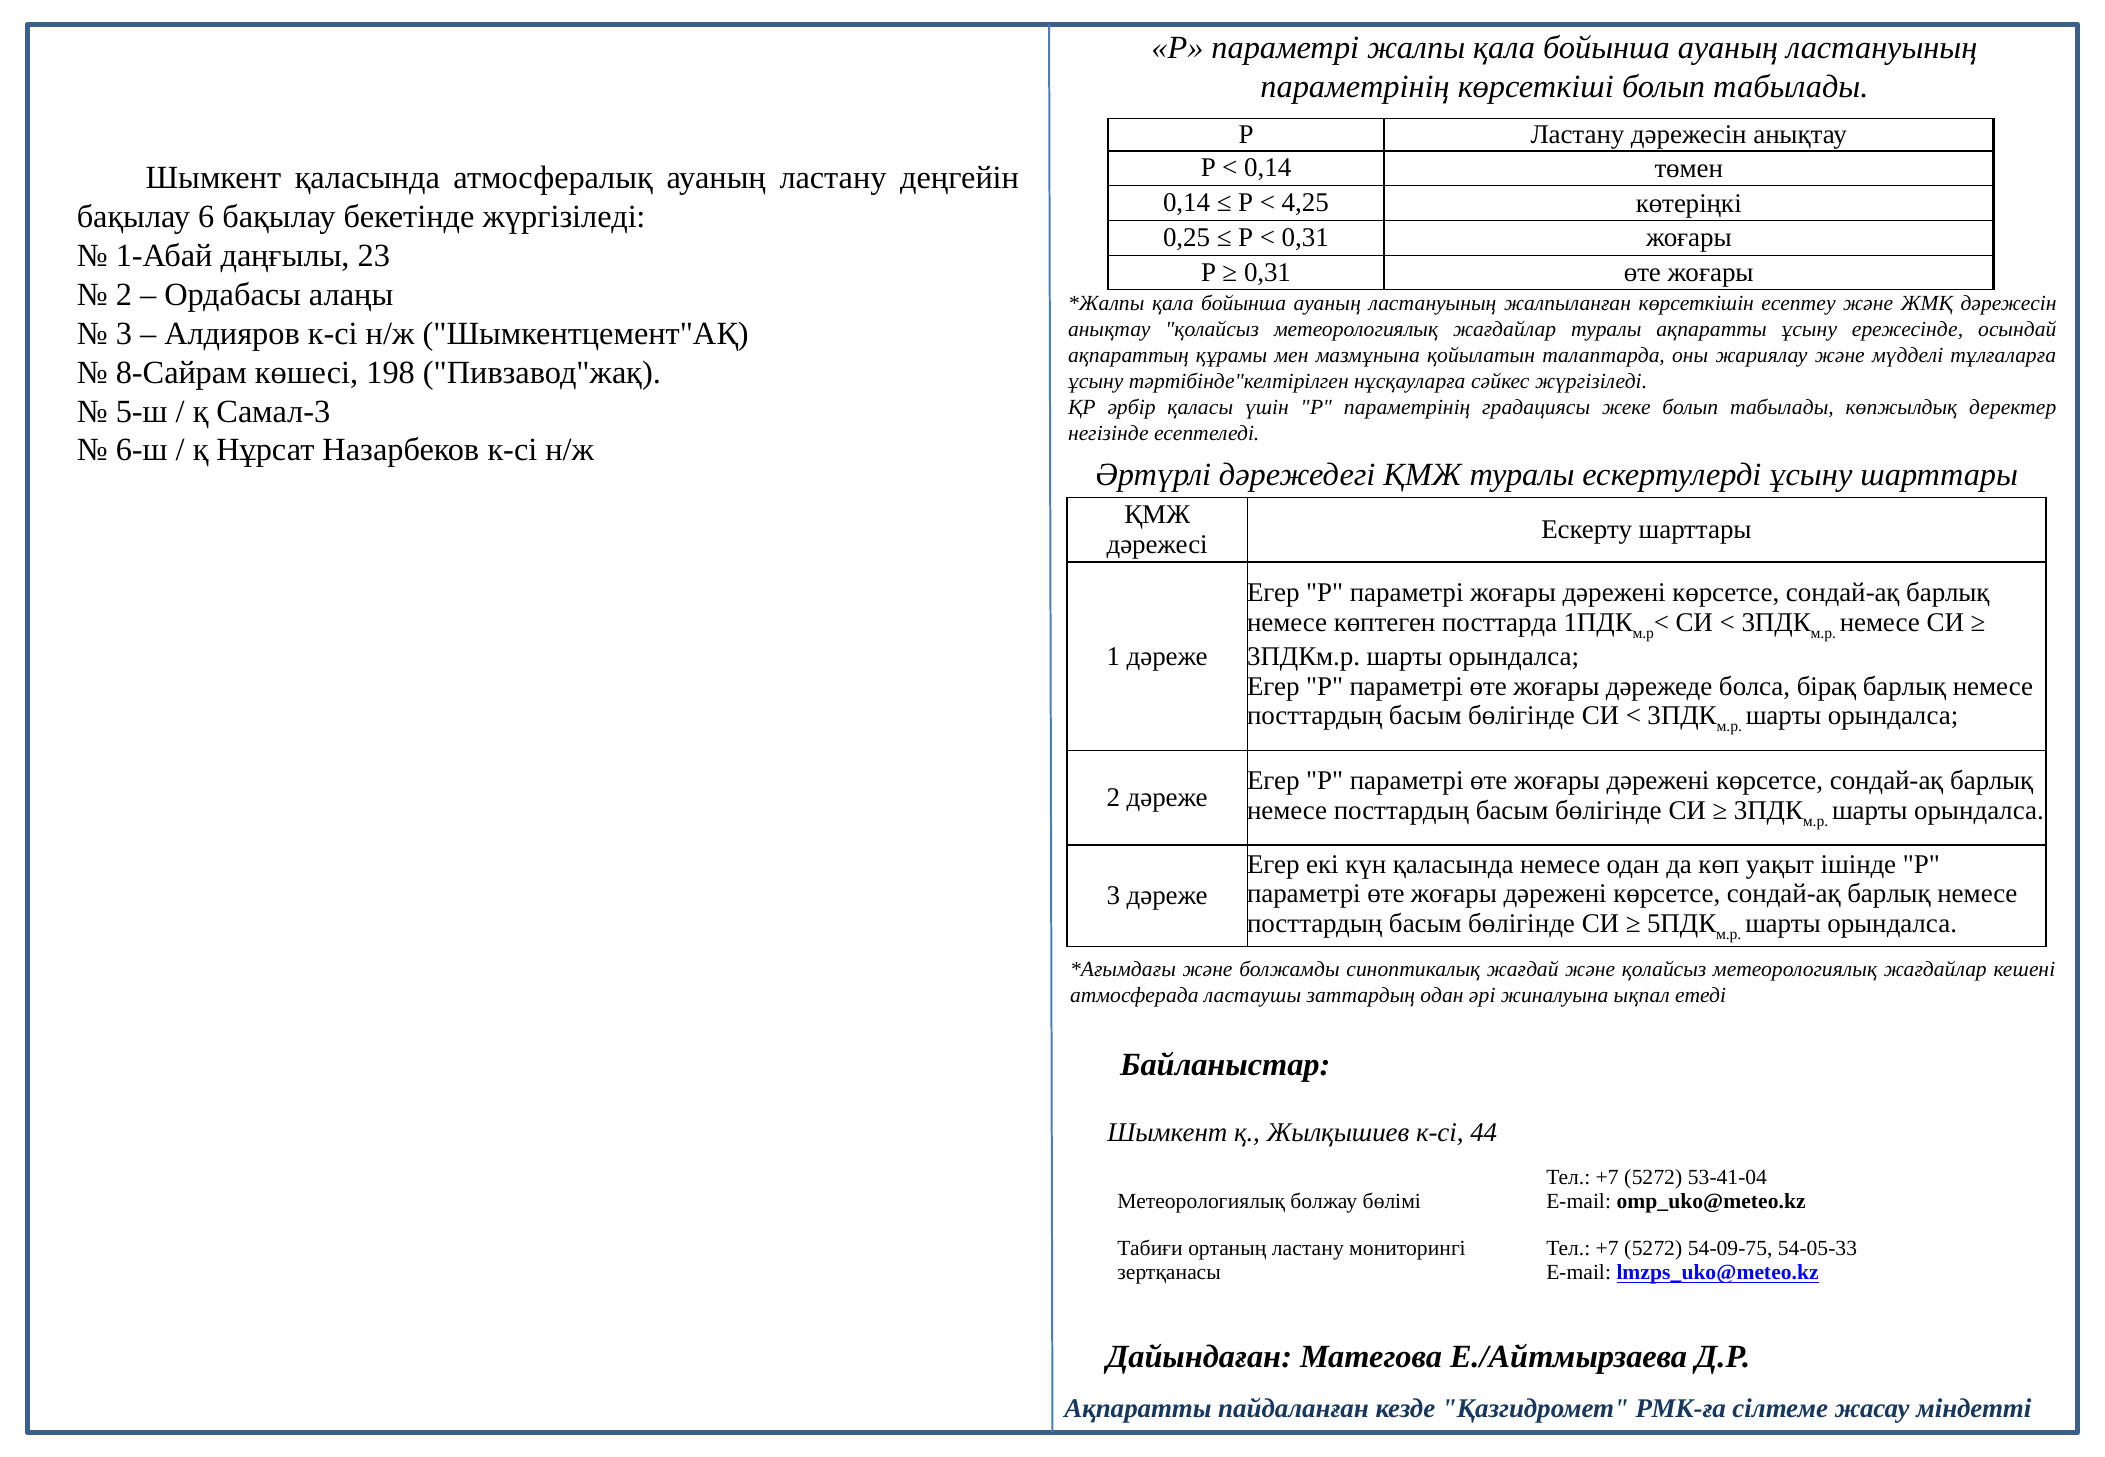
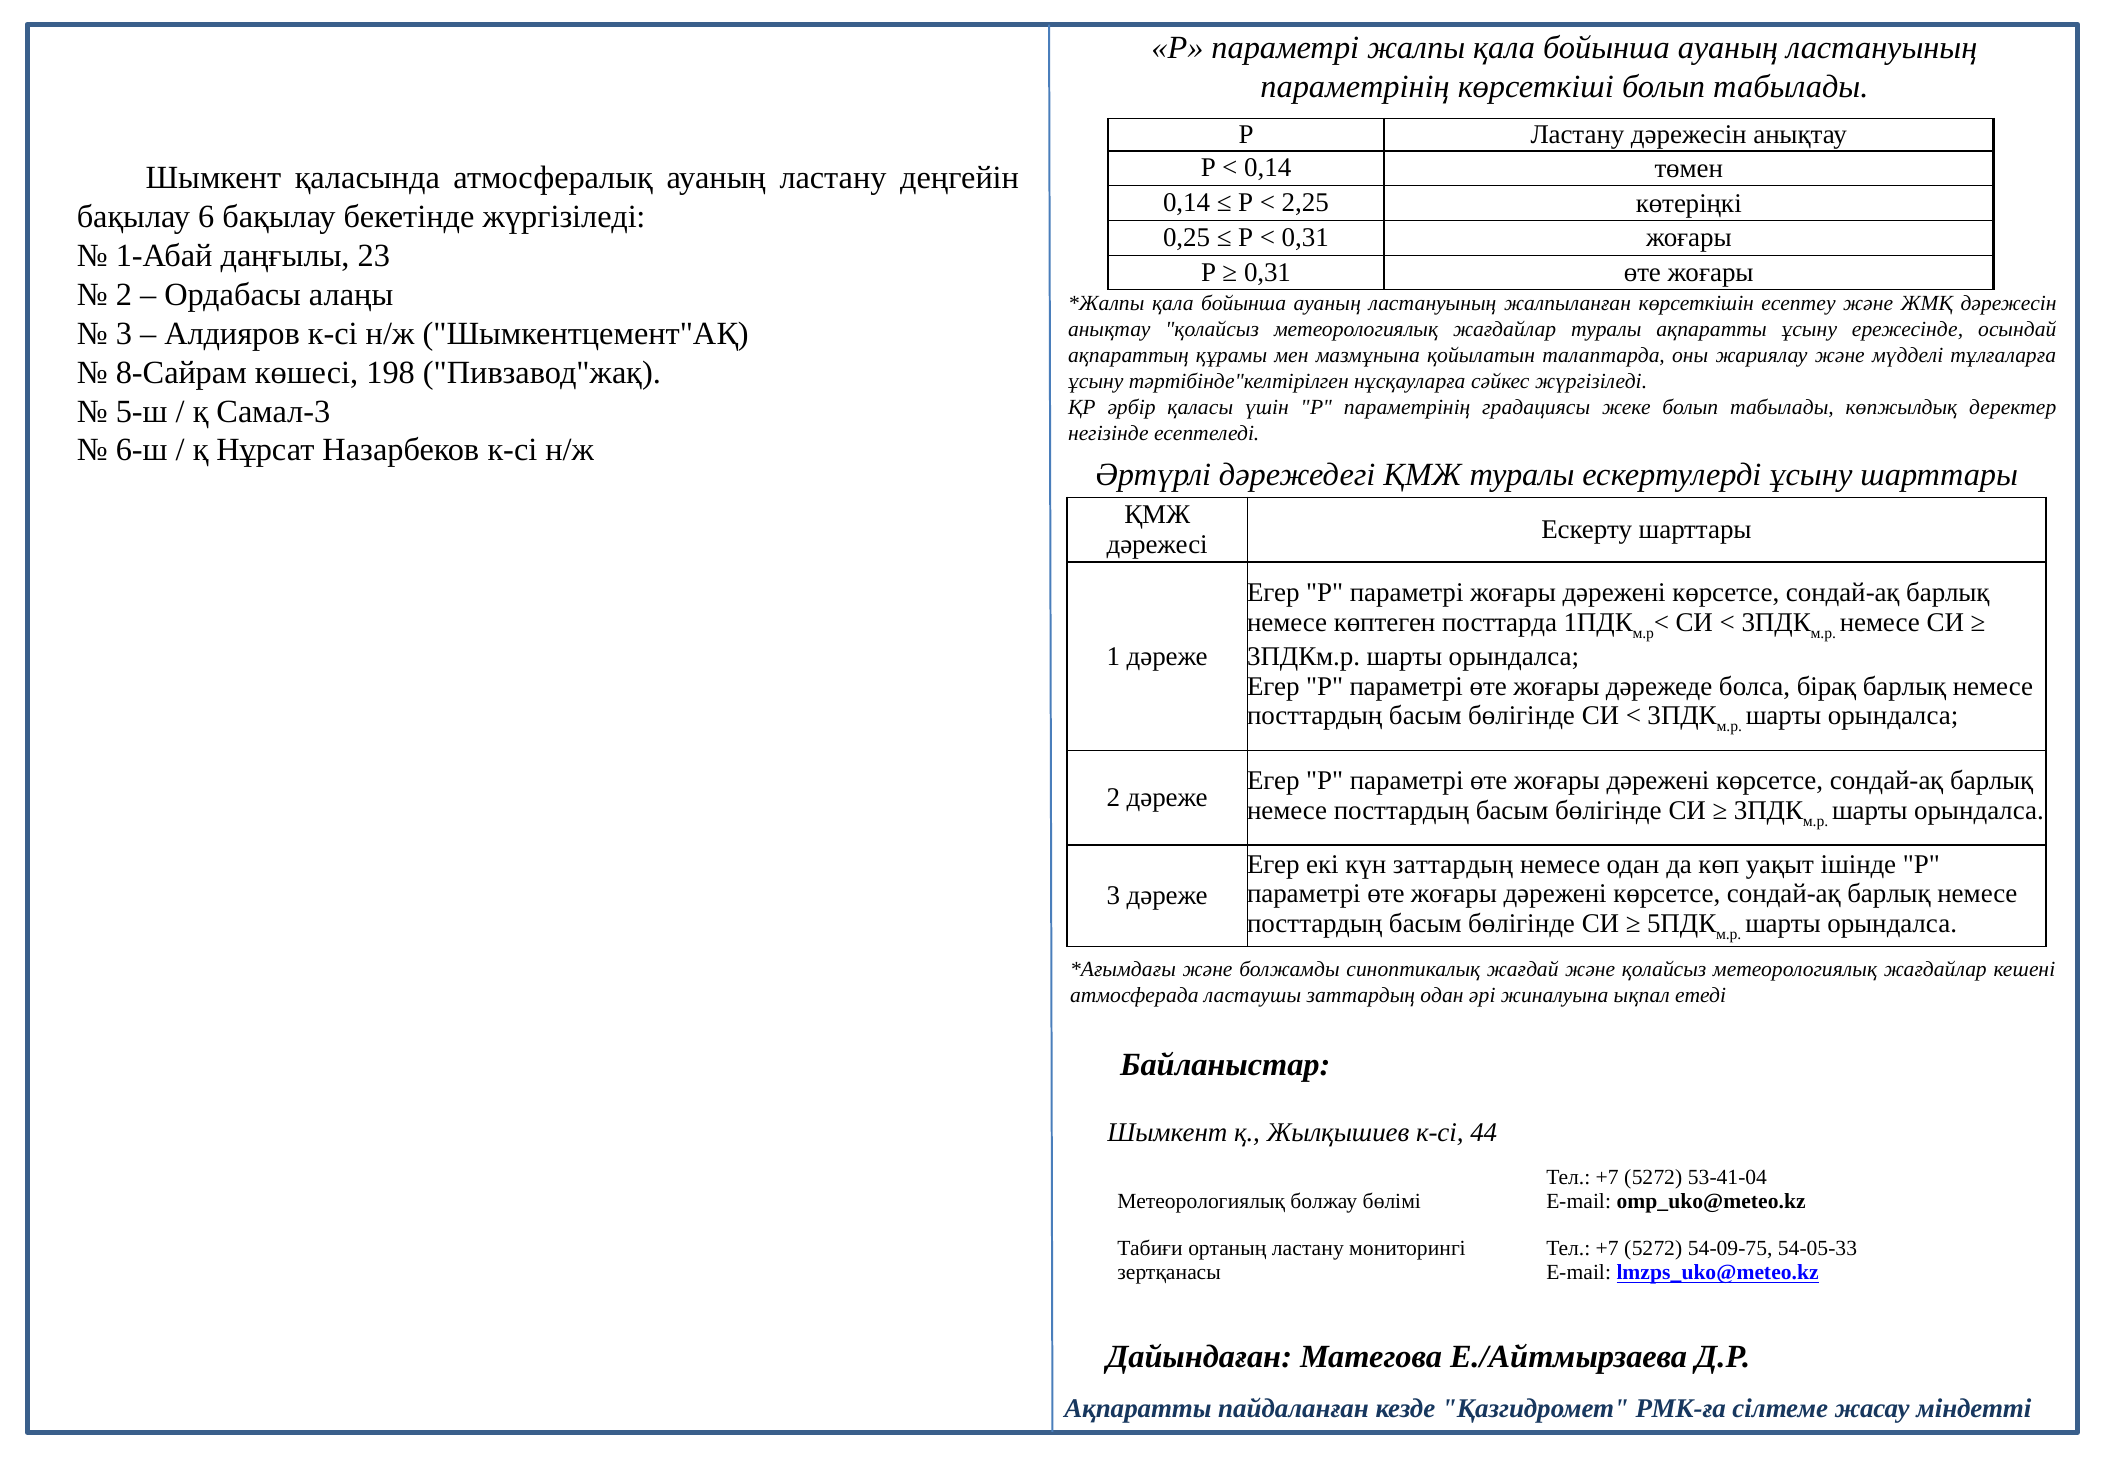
4,25: 4,25 -> 2,25 (1305, 203)
күн қаласында: қаласында -> заттардың (1453, 864)
